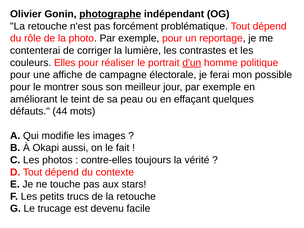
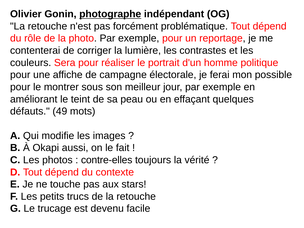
Elles: Elles -> Sera (65, 63)
d'un underline: present -> none (192, 63)
44: 44 -> 49 (60, 111)
